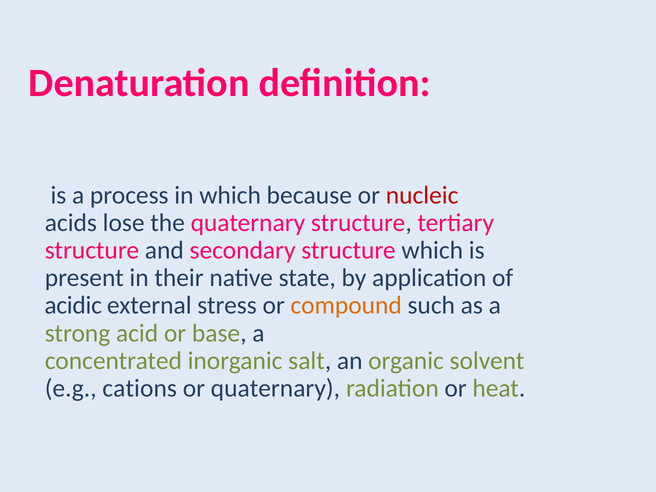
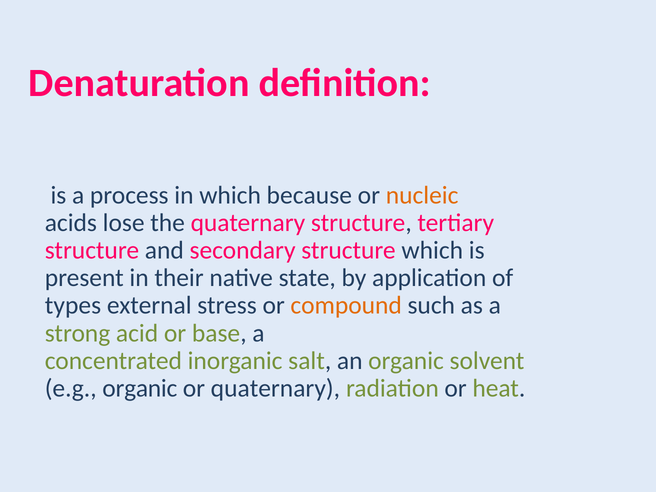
nucleic colour: red -> orange (422, 195)
acidic: acidic -> types (73, 306)
e.g cations: cations -> organic (140, 388)
